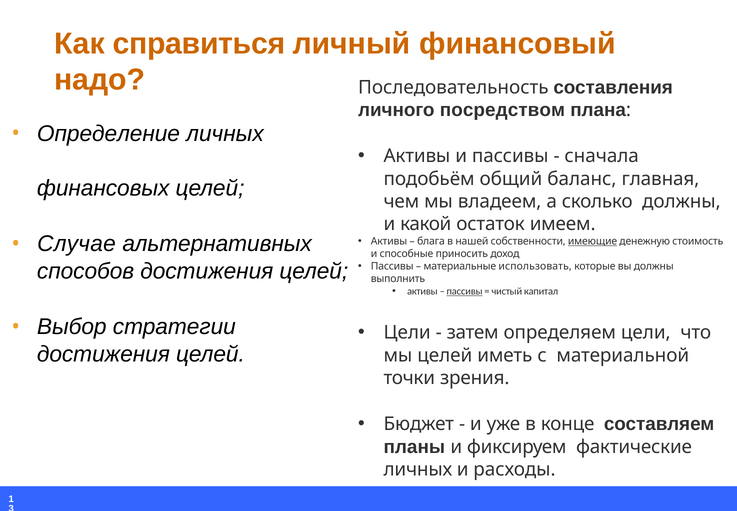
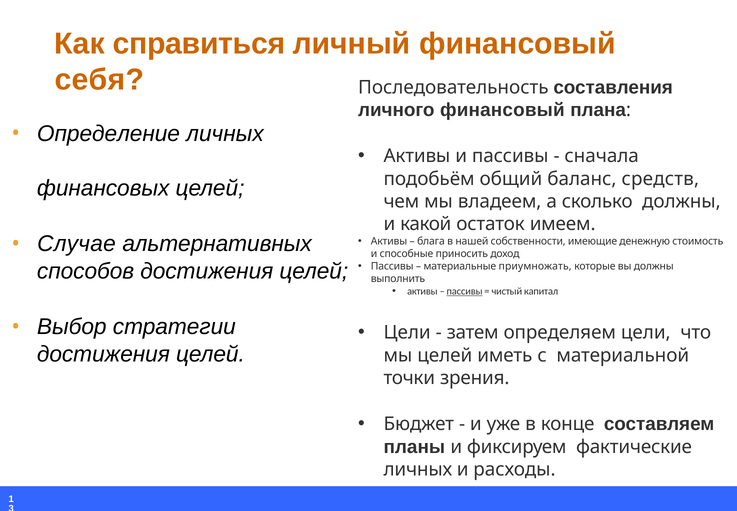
надо: надо -> себя (100, 80)
личного посредством: посредством -> финансовый (502, 110)
главная: главная -> средств (660, 179)
имеющие underline: present -> none (593, 241)
использовать: использовать -> приумножать (535, 266)
